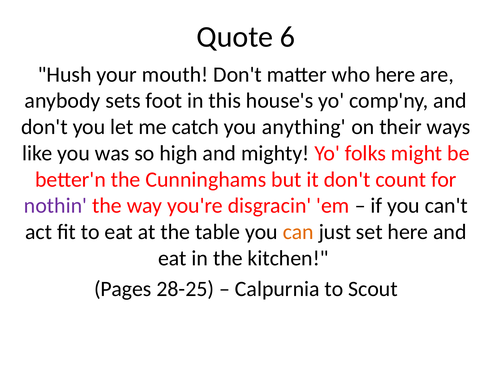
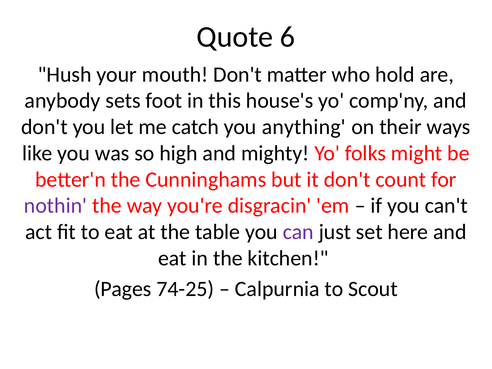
who here: here -> hold (395, 75)
can colour: orange -> purple (298, 232)
28-25: 28-25 -> 74-25 (185, 289)
